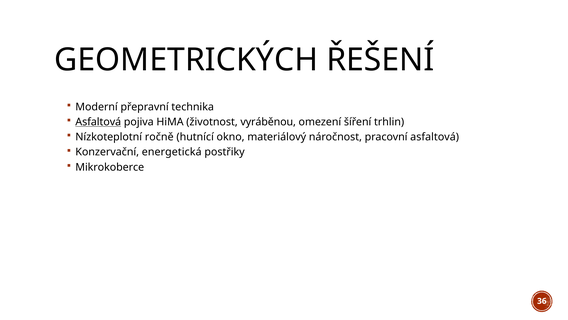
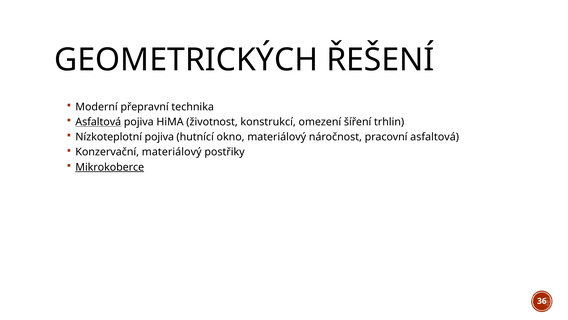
vyráběnou: vyráběnou -> konstrukcí (268, 122)
Nízkoteplotní ročně: ročně -> pojiva (159, 137)
Konzervační energetická: energetická -> materiálový (172, 152)
Mikrokoberce underline: none -> present (110, 167)
